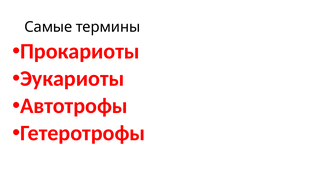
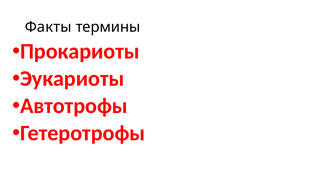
Самые: Самые -> Факты (48, 27)
